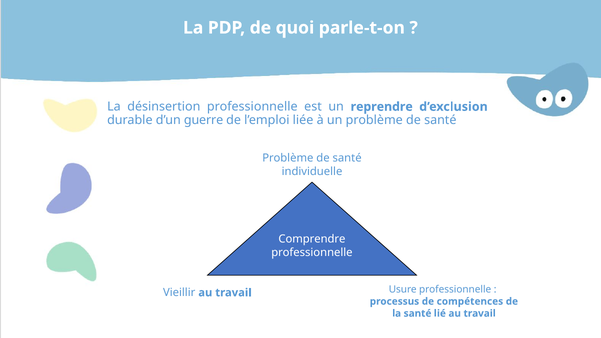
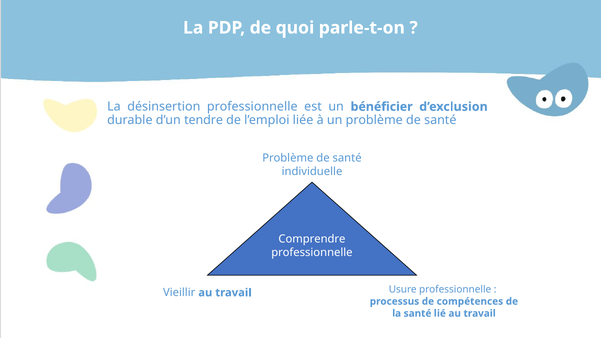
reprendre: reprendre -> bénéficier (382, 107)
guerre: guerre -> tendre (204, 120)
